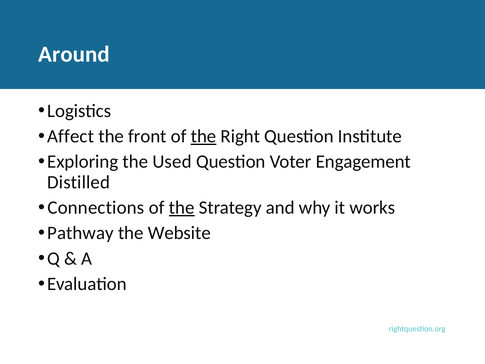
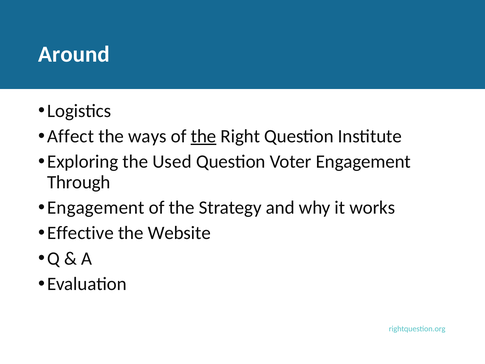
front: front -> ways (147, 136)
Distilled: Distilled -> Through (79, 182)
Connections: Connections -> Engagement (96, 207)
the underline: present -> none (182, 207)
Pathway: Pathway -> Effective (81, 233)
